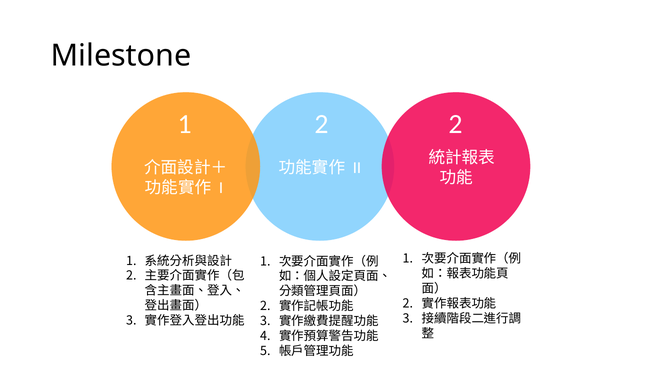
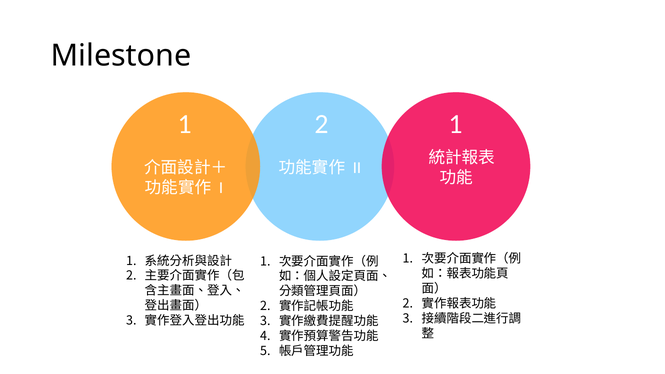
1 2: 2 -> 1 (455, 124)
